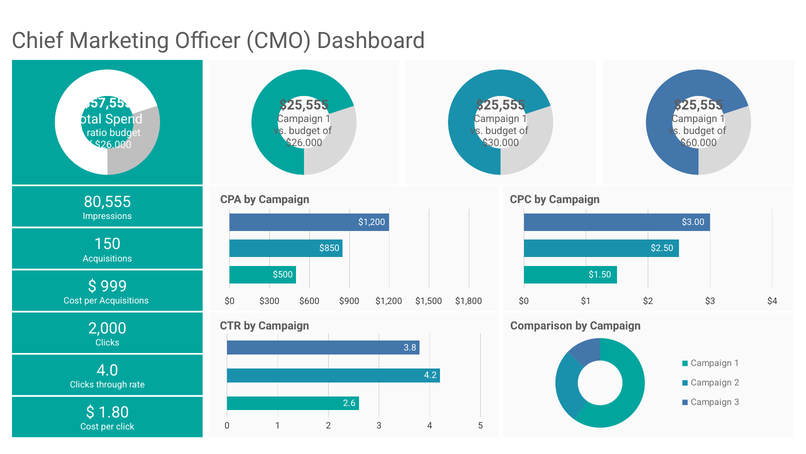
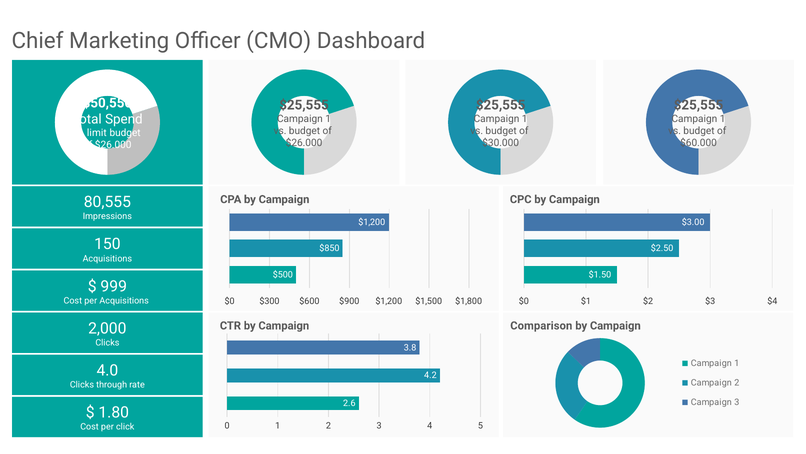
$57,555: $57,555 -> $50,556 (107, 103)
ratio: ratio -> limit (97, 133)
